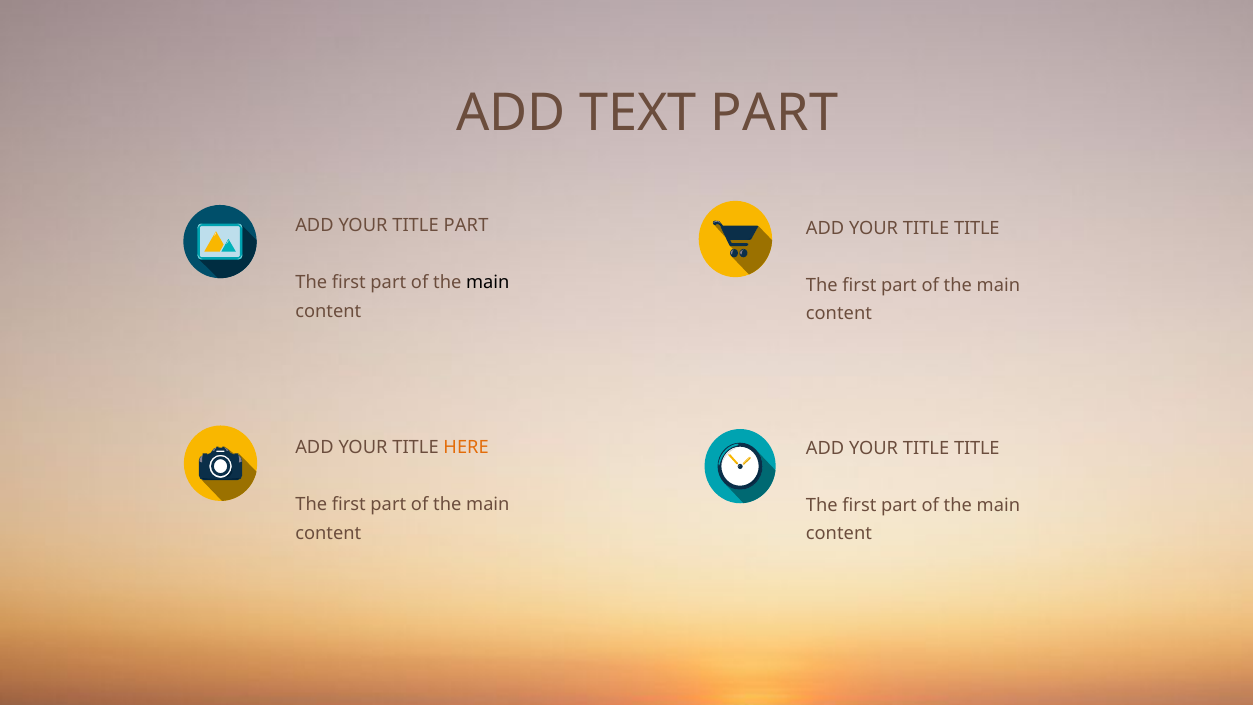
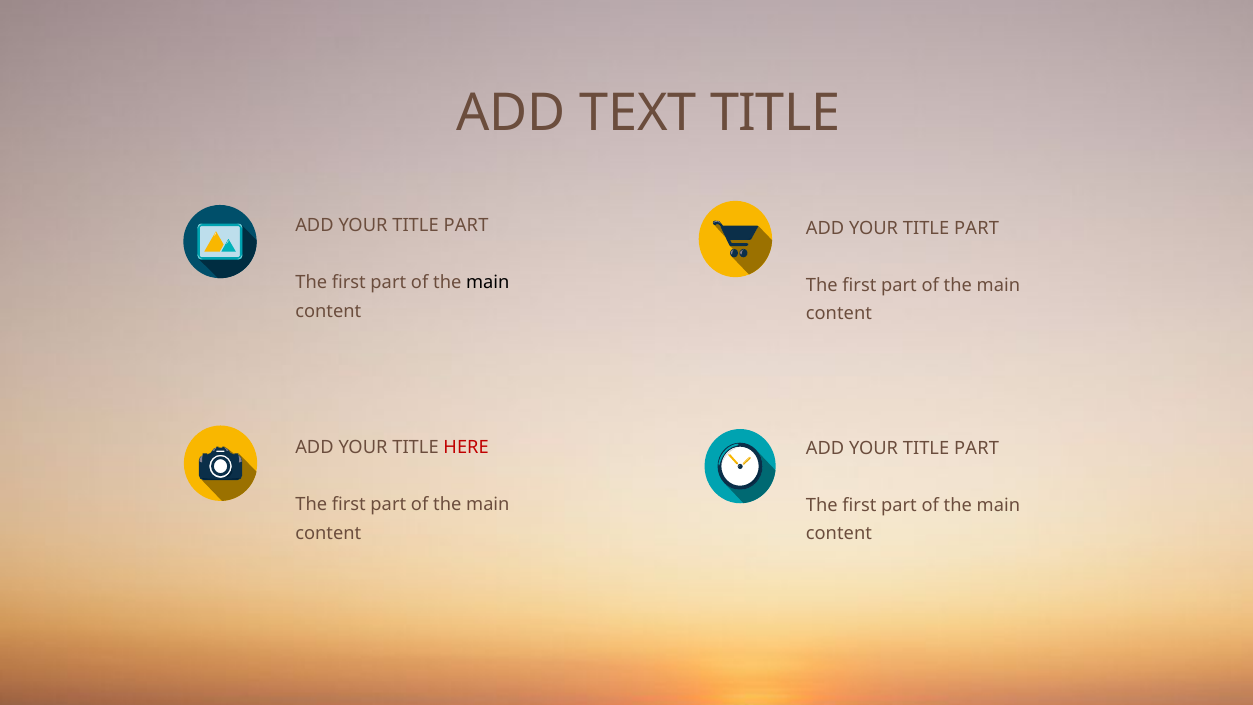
TEXT PART: PART -> TITLE (775, 114)
TITLE: TITLE -> PART (977, 228)
HERE colour: orange -> red (466, 448)
TITLE: TITLE -> PART (977, 448)
